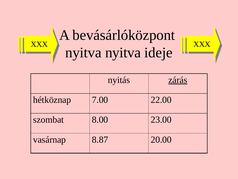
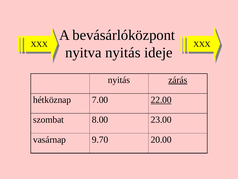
nyitva nyitva: nyitva -> nyitás (123, 52)
22.00 underline: none -> present (161, 100)
8.87: 8.87 -> 9.70 (100, 139)
